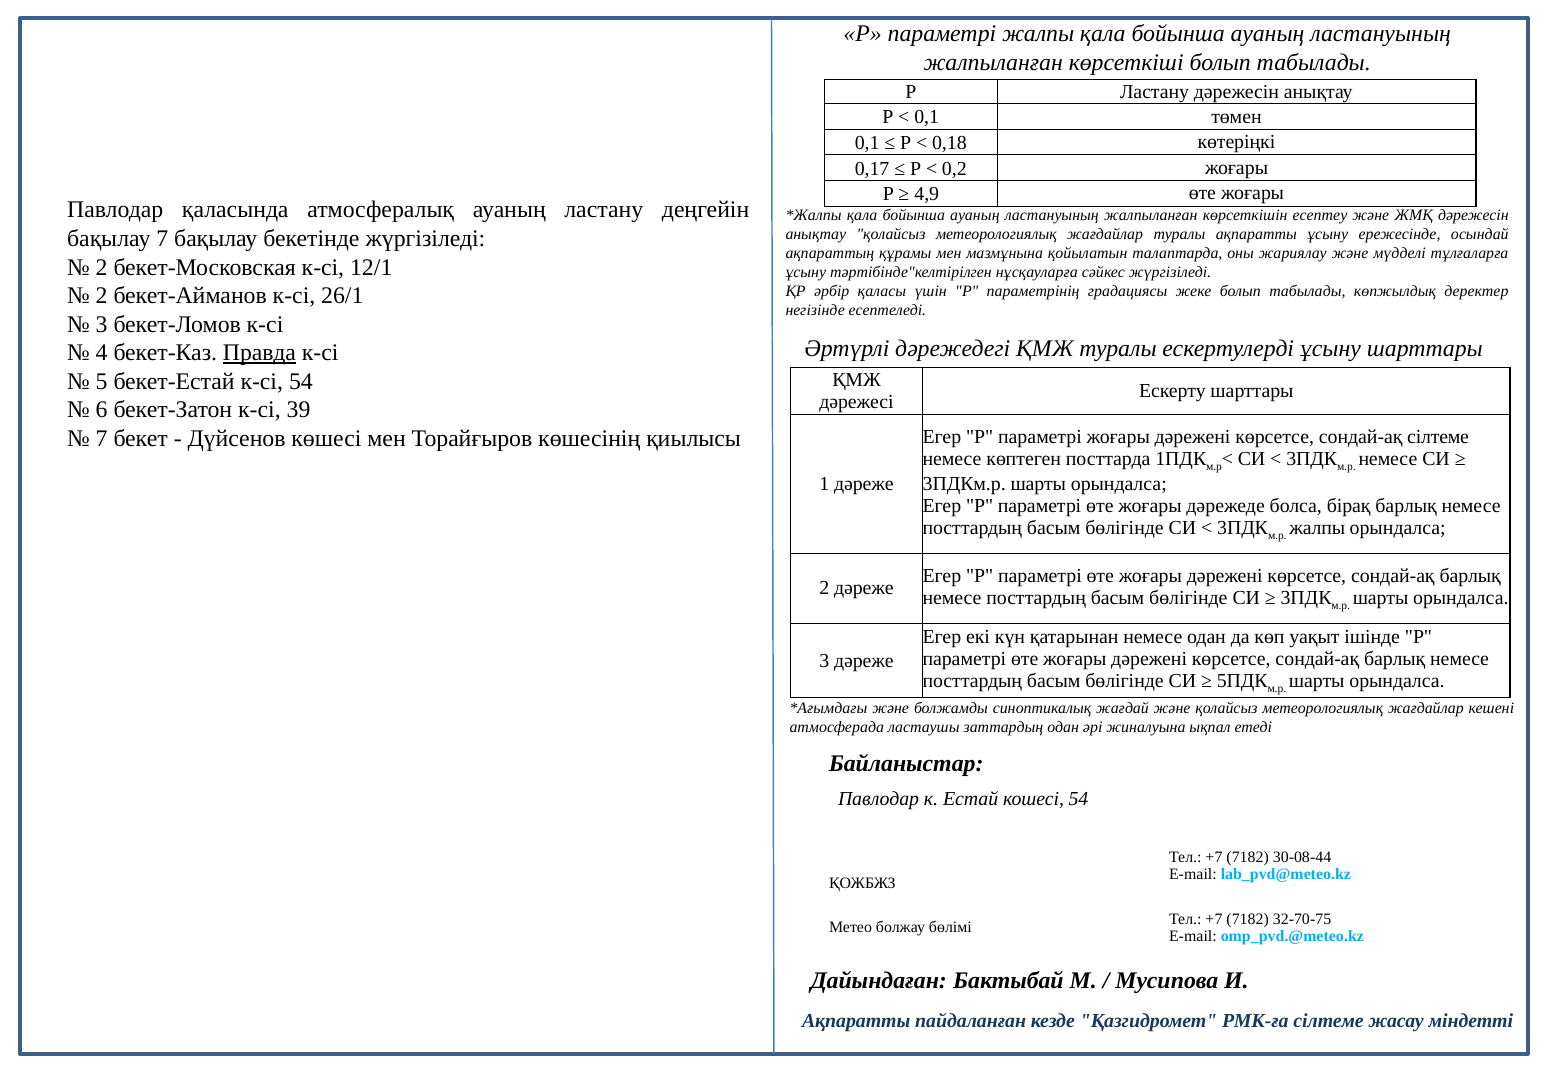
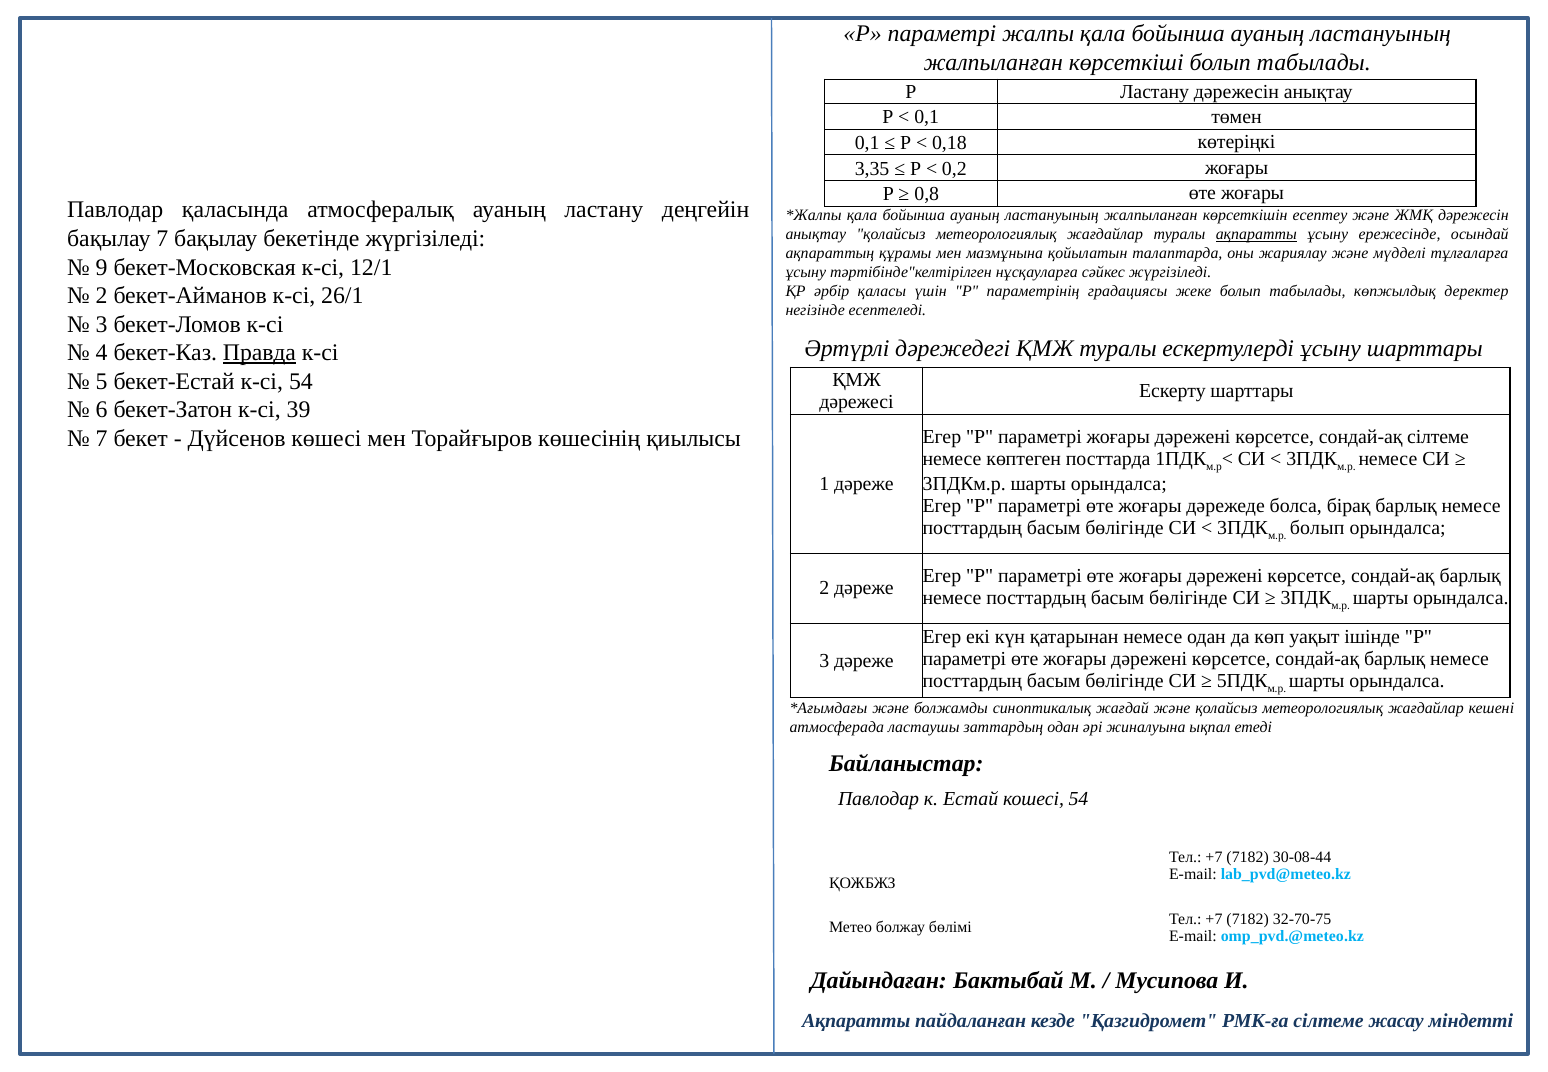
0,17: 0,17 -> 3,35 (872, 168)
4,9: 4,9 -> 0,8 (927, 194)
ақпаратты underline: none -> present (1256, 234)
2: 2 -> 9 (102, 267)
жалпы: жалпы -> болып (1317, 528)
